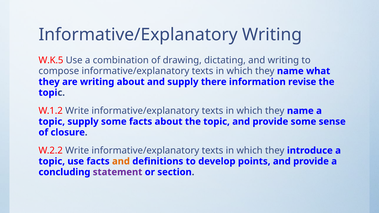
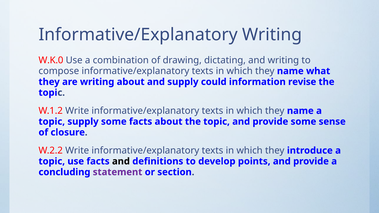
W.K.5: W.K.5 -> W.K.0 (51, 60)
there: there -> could (214, 82)
and colour: orange -> black (121, 161)
